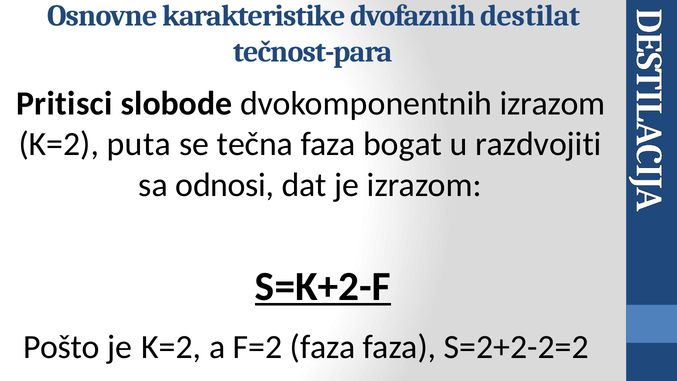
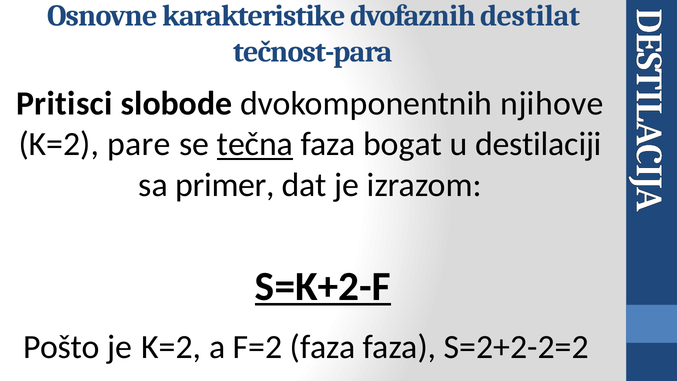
dvokomponentnih izrazom: izrazom -> njihove (552, 104)
puta: puta -> pare (139, 144)
tečna underline: none -> present (255, 144)
razdvojiti: razdvojiti -> destilaciji (538, 144)
odnosi: odnosi -> primer (225, 185)
